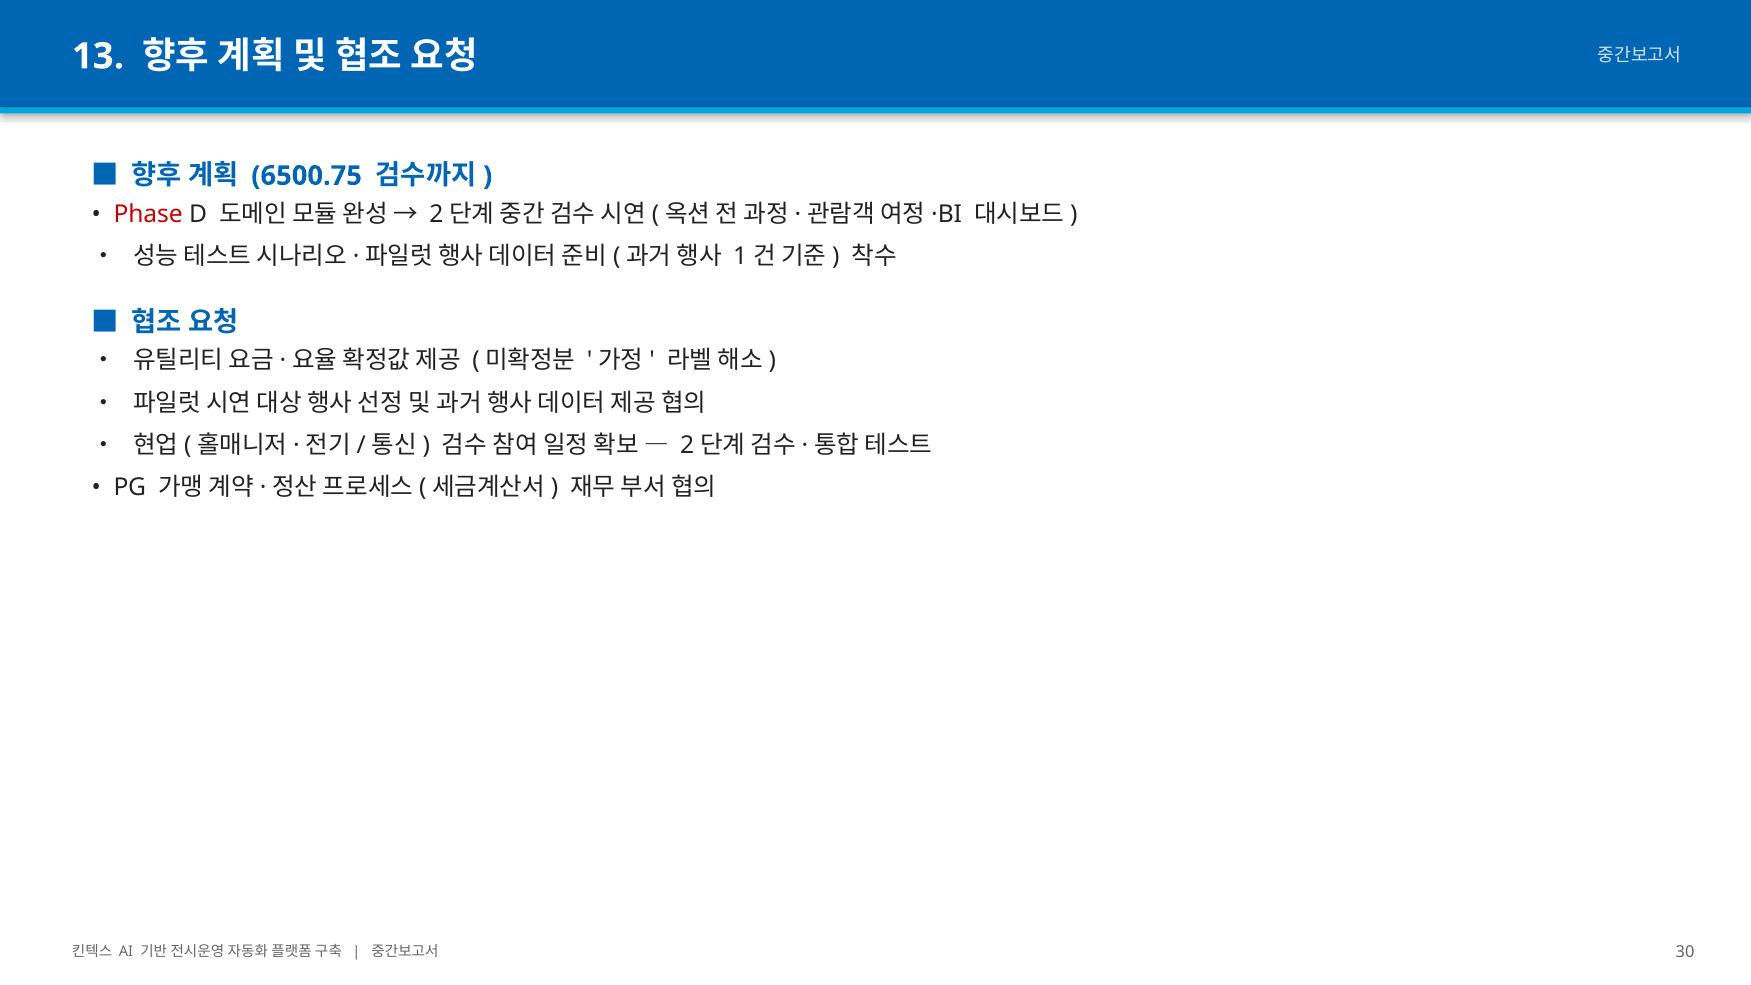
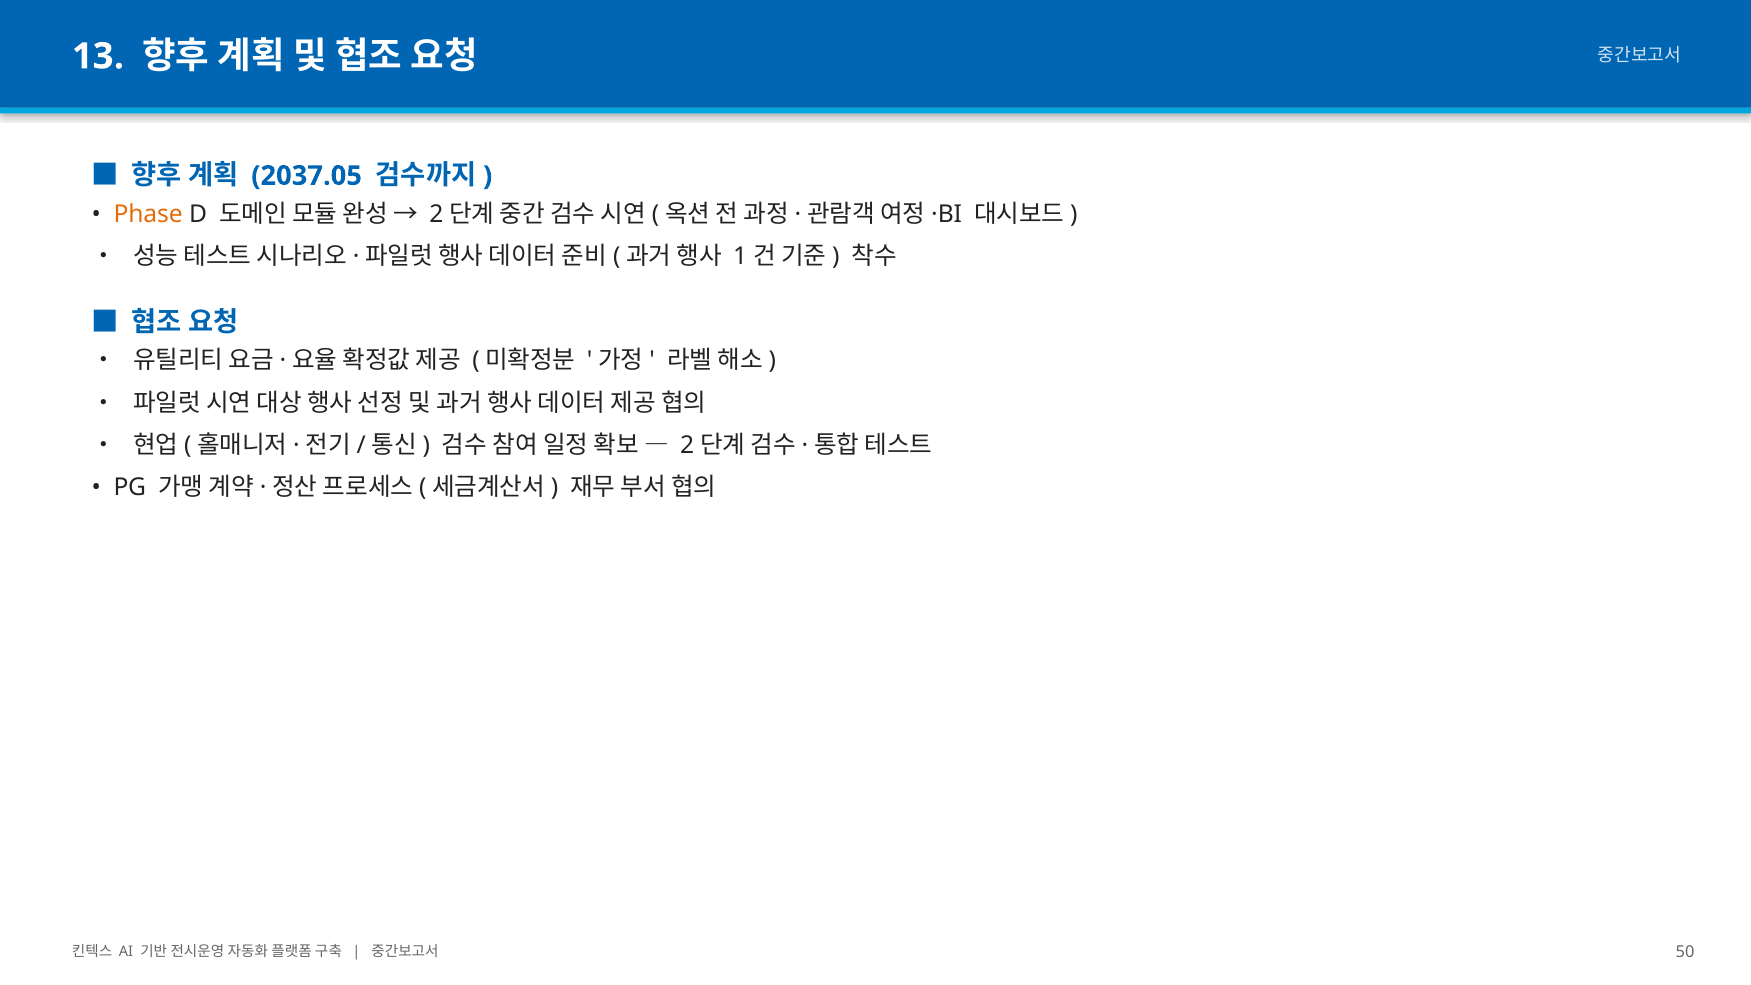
6500.75: 6500.75 -> 2037.05 (307, 176)
Phase colour: red -> orange (148, 214)
30: 30 -> 50 (1685, 952)
